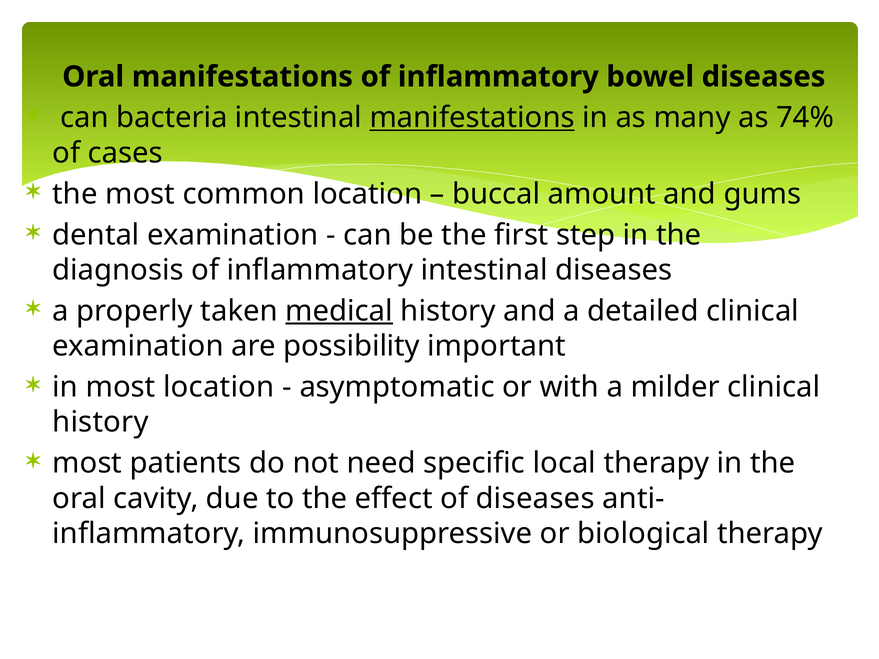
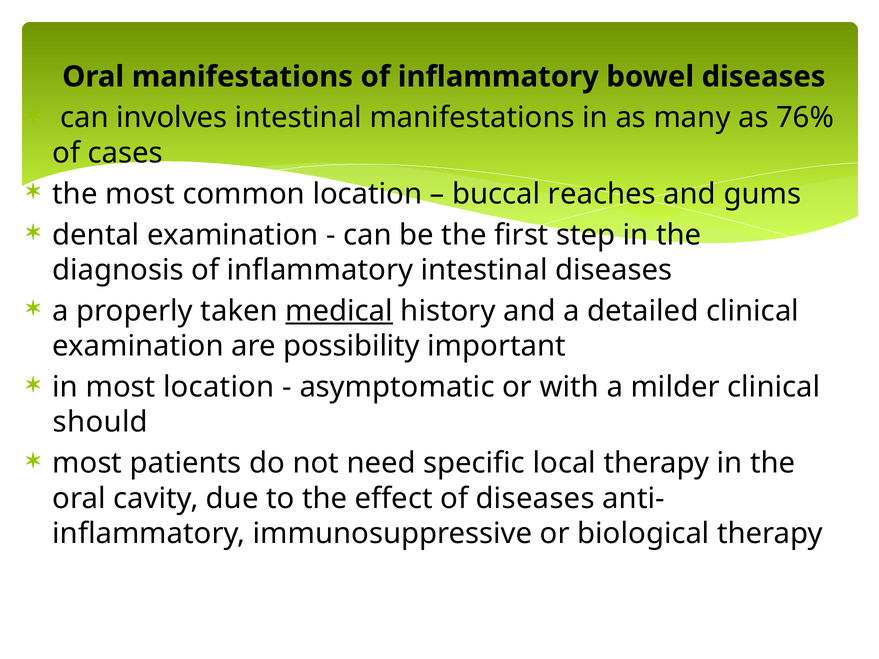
bacteria: bacteria -> involves (172, 118)
manifestations underline: present -> none (472, 118)
74%: 74% -> 76% (805, 118)
amount: amount -> reaches (602, 194)
history: history -> should (100, 422)
